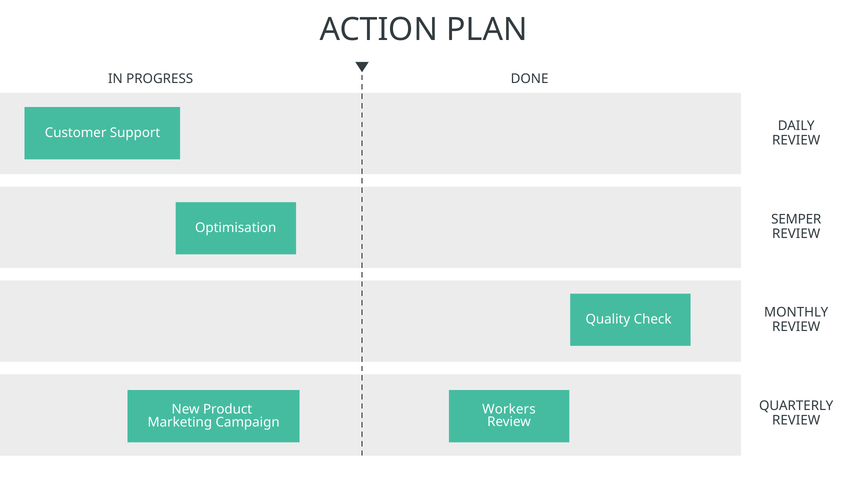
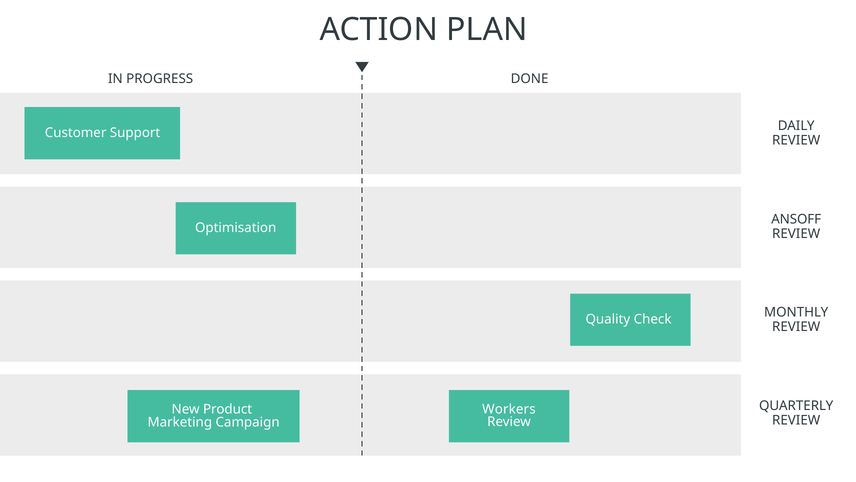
SEMPER: SEMPER -> ANSOFF (796, 219)
